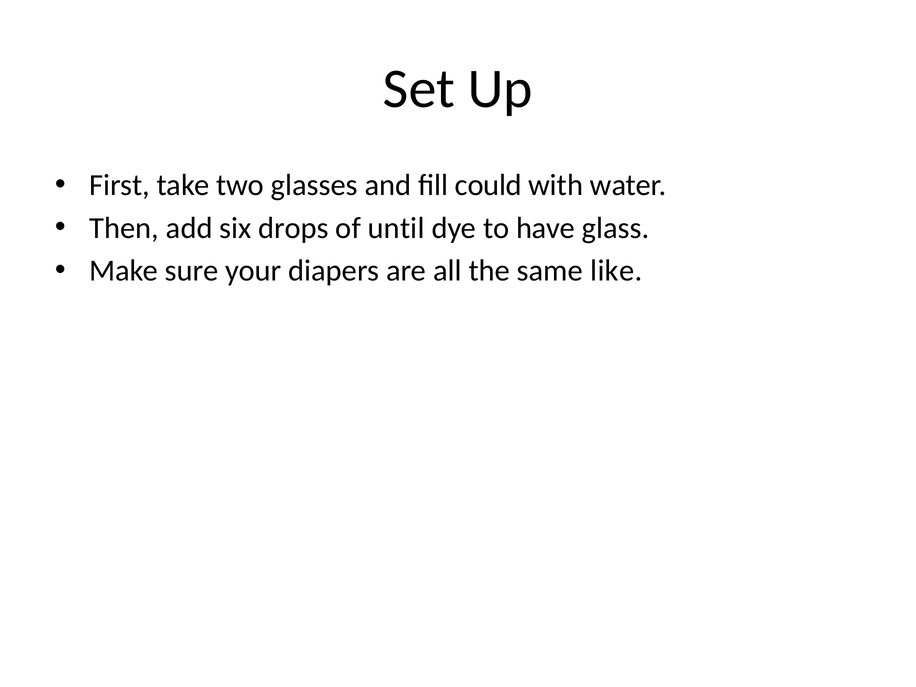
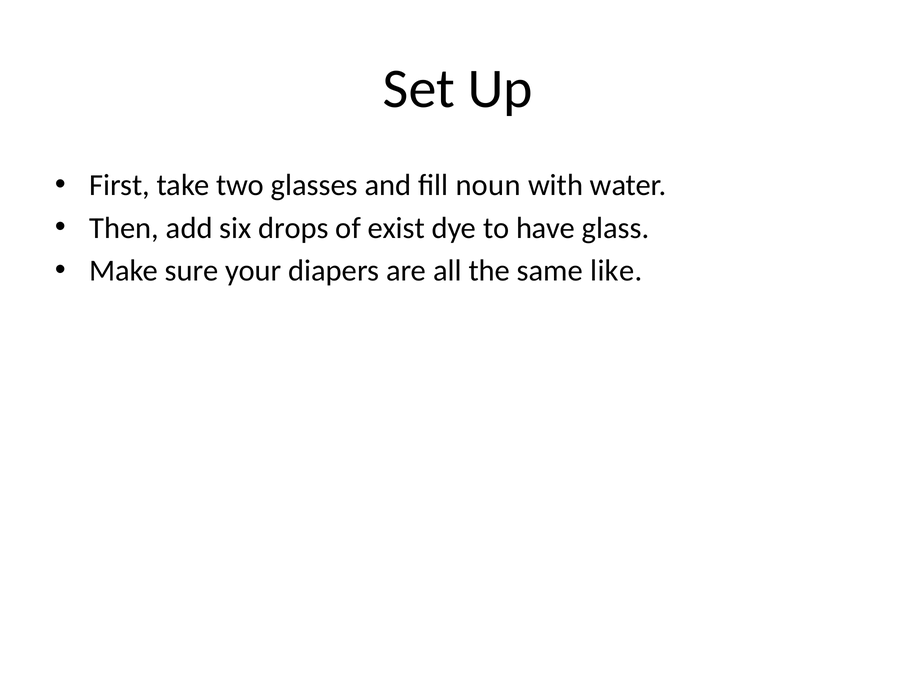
could: could -> noun (488, 185)
until: until -> exist (396, 228)
